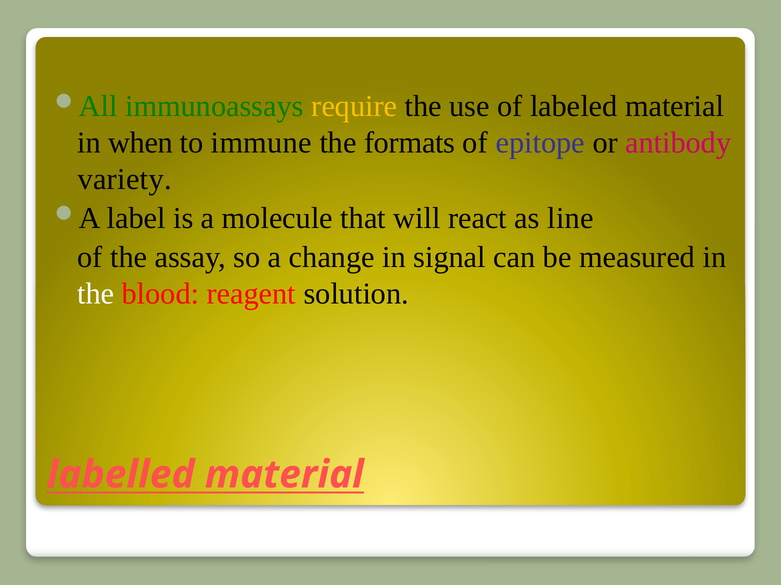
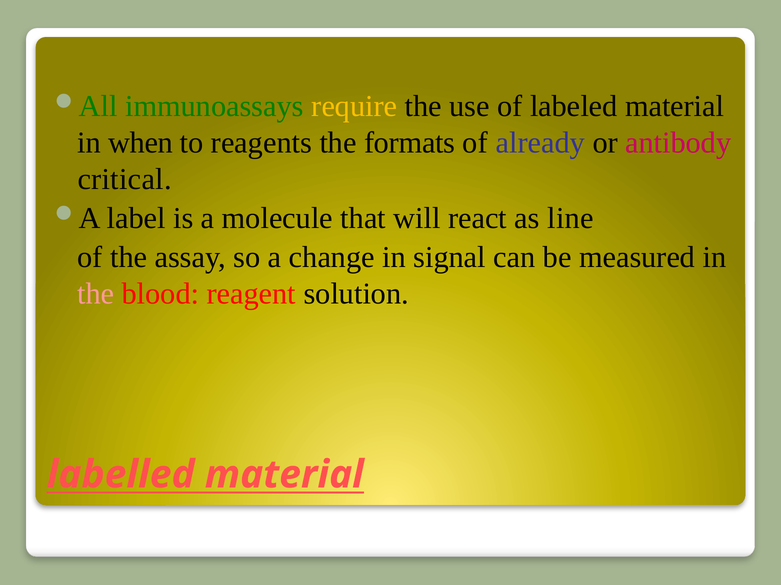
immune: immune -> reagents (261, 143)
epitope: epitope -> already (540, 143)
variety: variety -> critical (125, 179)
the colour: white -> pink (96, 294)
